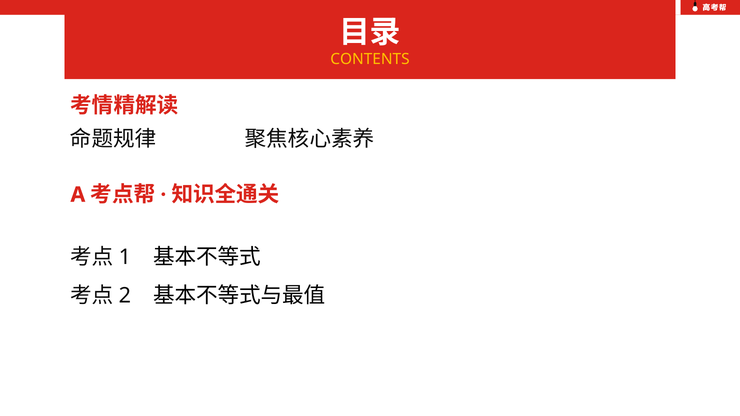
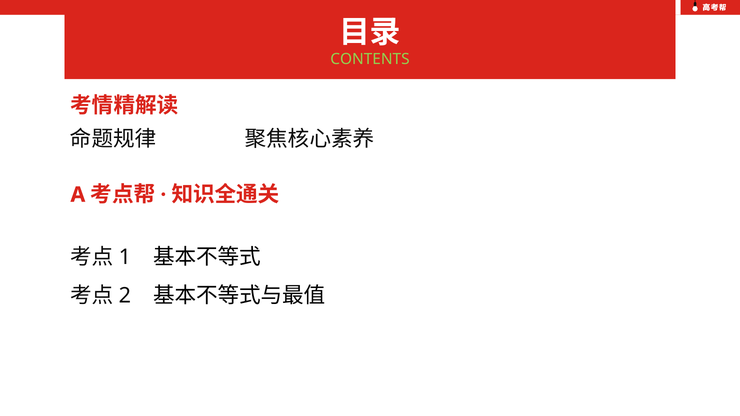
CONTENTS colour: yellow -> light green (370, 59)
